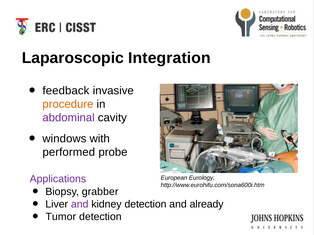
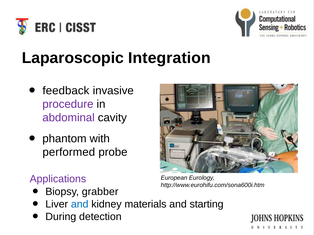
procedure colour: orange -> purple (68, 104)
windows: windows -> phantom (64, 139)
and colour: purple -> blue (80, 205)
kidney detection: detection -> materials (145, 205)
already: already -> starting (207, 205)
Tumor: Tumor -> During (61, 217)
